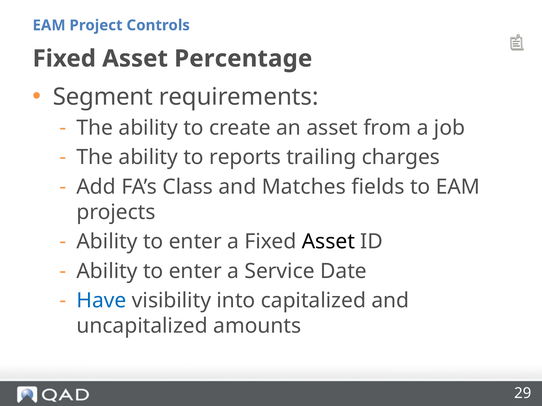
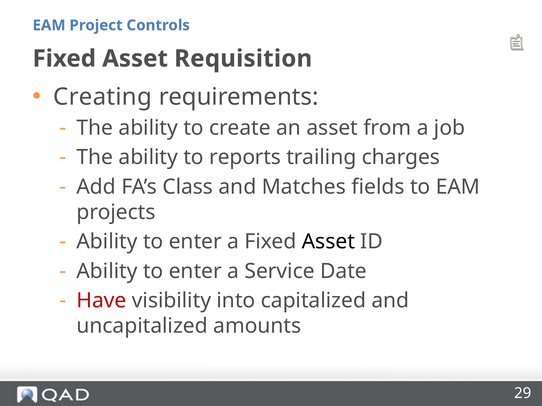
Percentage: Percentage -> Requisition (243, 59)
Segment: Segment -> Creating (103, 97)
Have colour: blue -> red (102, 301)
